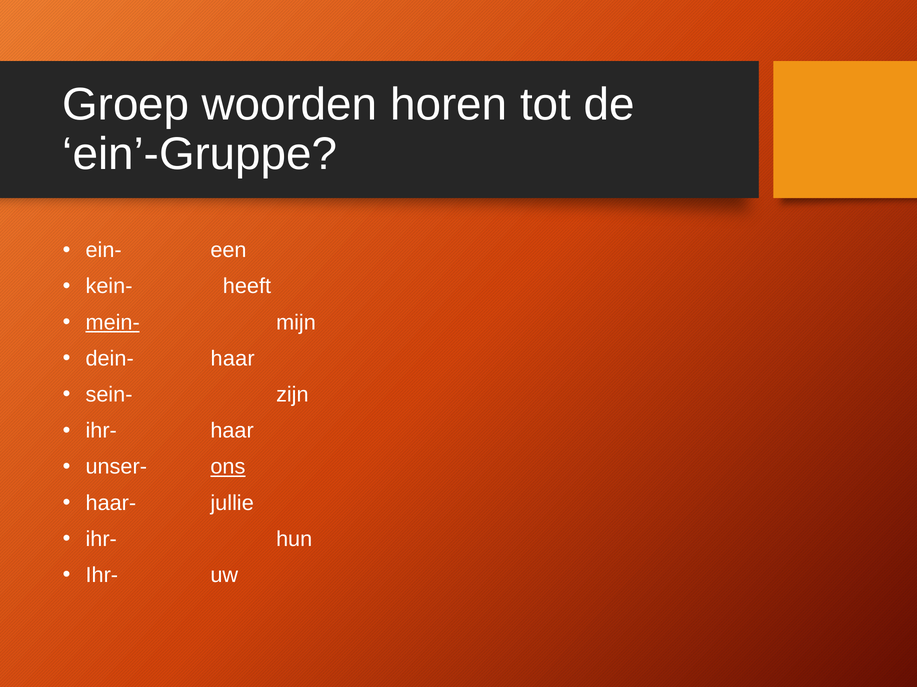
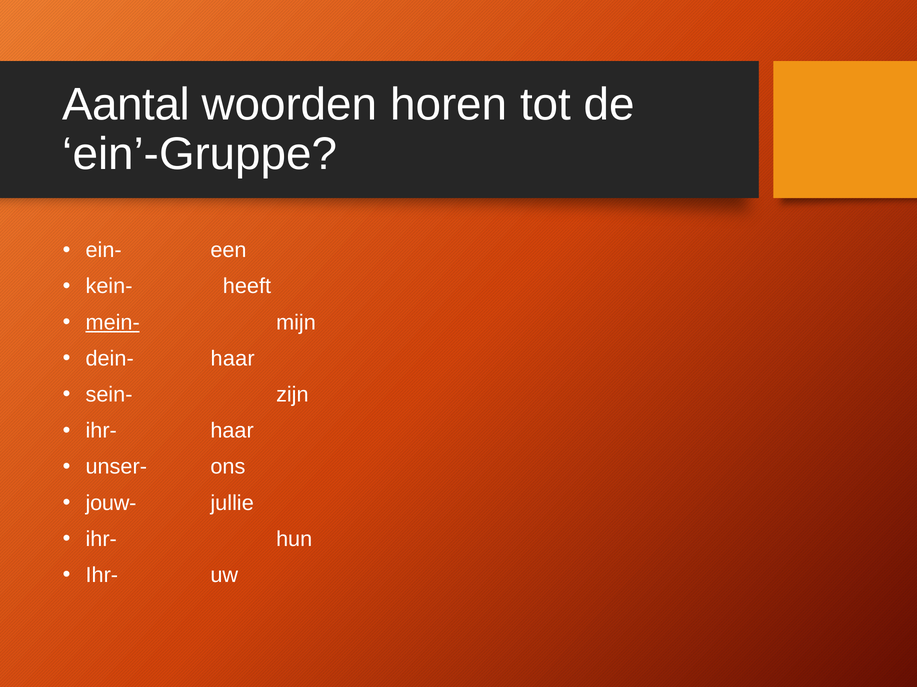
Groep: Groep -> Aantal (126, 105)
ons underline: present -> none (228, 467)
haar-: haar- -> jouw- (111, 503)
